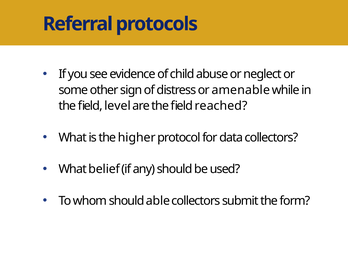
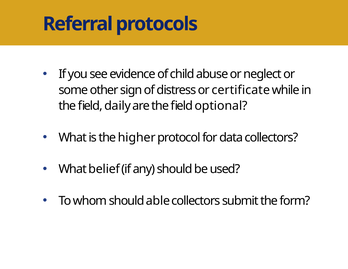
amenable: amenable -> certificate (241, 90)
level: level -> daily (118, 106)
reached: reached -> optional (221, 106)
